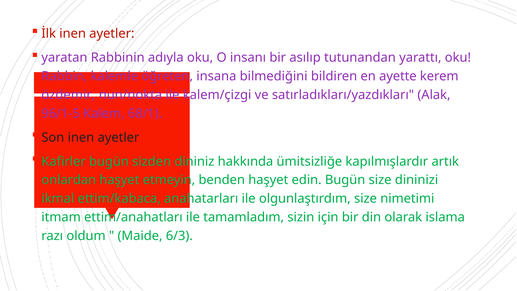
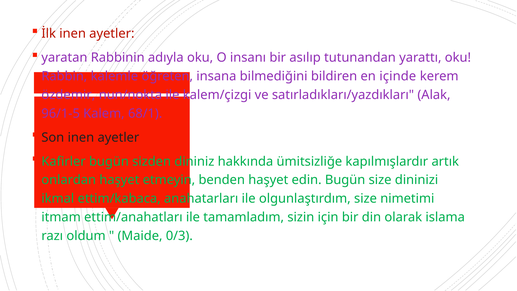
ayette: ayette -> içinde (398, 76)
6/3: 6/3 -> 0/3 (179, 236)
